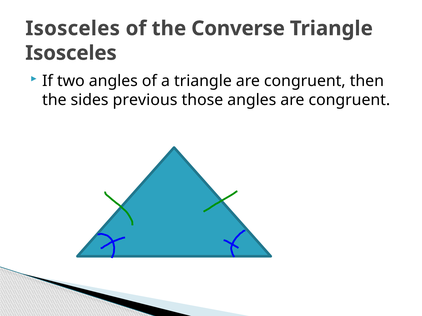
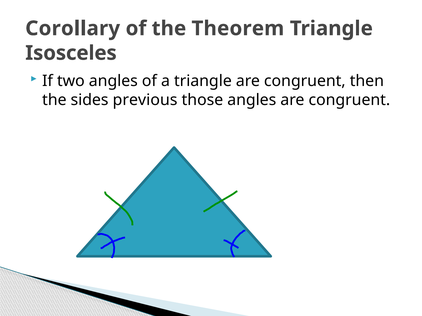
Isosceles: Isosceles -> Corollary (73, 28)
Converse: Converse -> Theorem (238, 28)
